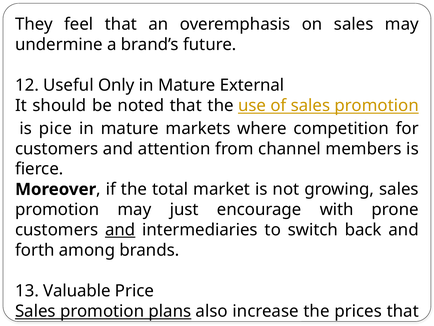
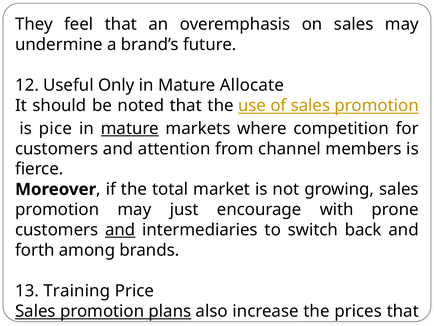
External: External -> Allocate (252, 85)
mature underline: none -> present (130, 128)
Valuable: Valuable -> Training (77, 290)
